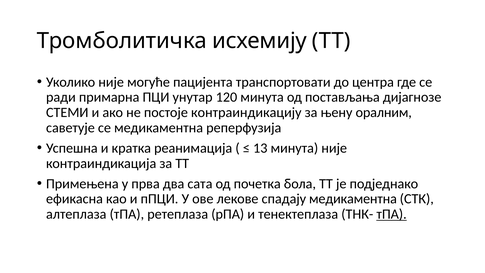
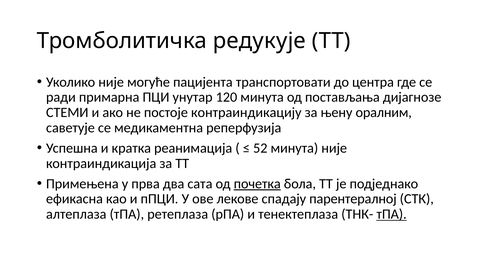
исхемију: исхемију -> редукује (259, 41)
13: 13 -> 52 (260, 148)
почетка underline: none -> present (257, 184)
спадају медикаментна: медикаментна -> парентералној (353, 199)
